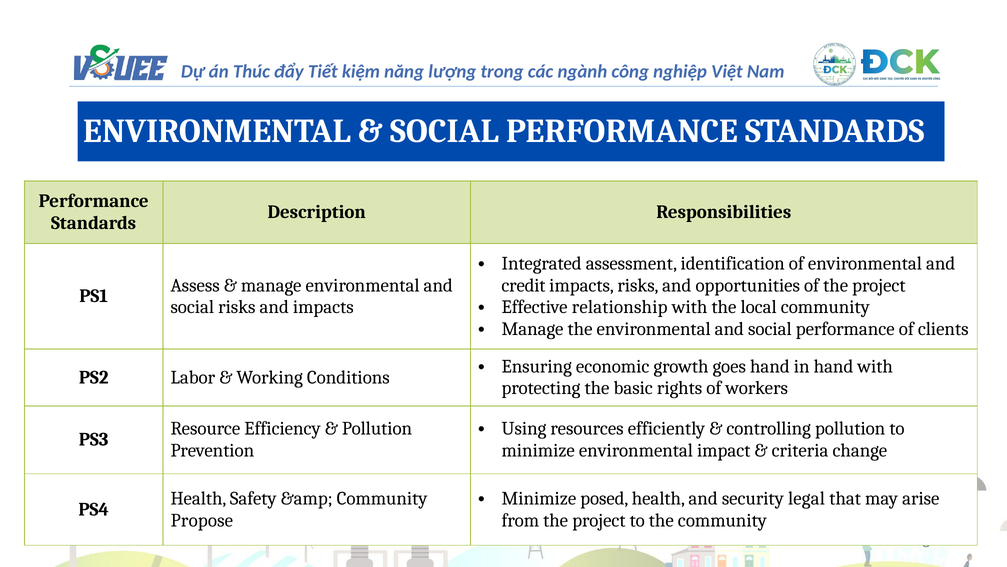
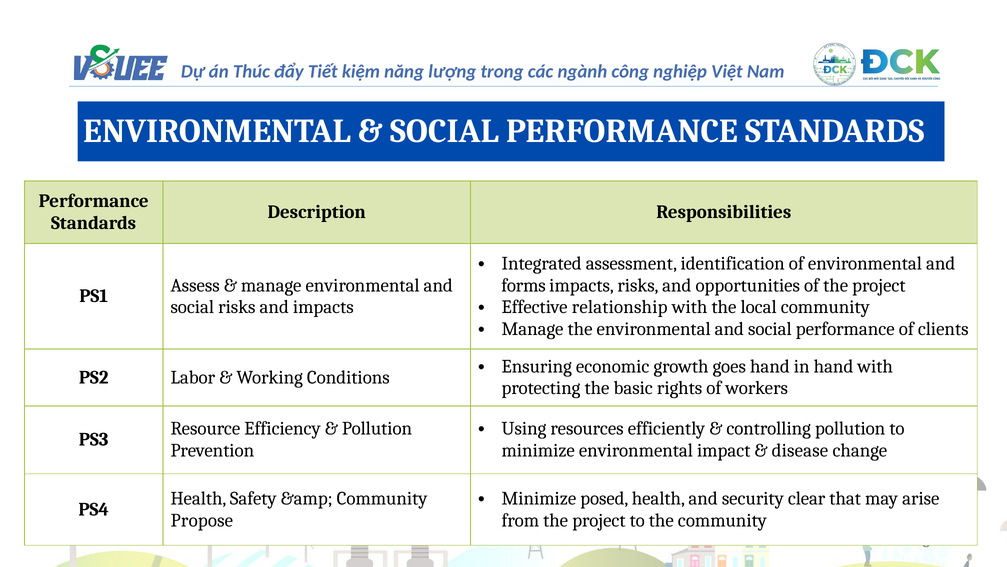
credit: credit -> forms (523, 285)
criteria: criteria -> disease (800, 450)
legal: legal -> clear (807, 498)
